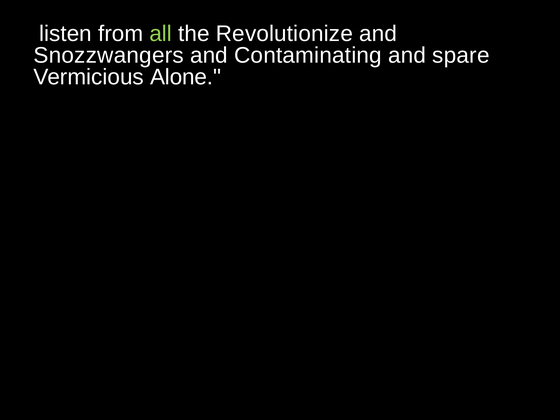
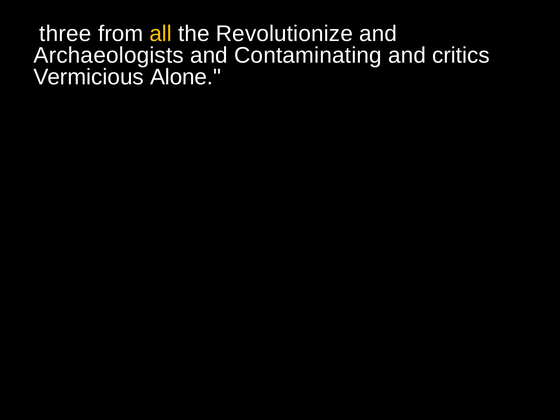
listen: listen -> three (65, 34)
all colour: light green -> yellow (161, 34)
Snozzwangers: Snozzwangers -> Archaeologists (109, 55)
spare: spare -> critics (461, 55)
